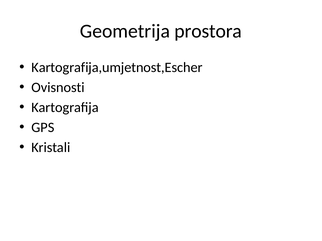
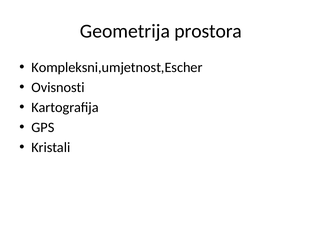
Kartografija,umjetnost,Escher: Kartografija,umjetnost,Escher -> Kompleksni,umjetnost,Escher (117, 68)
